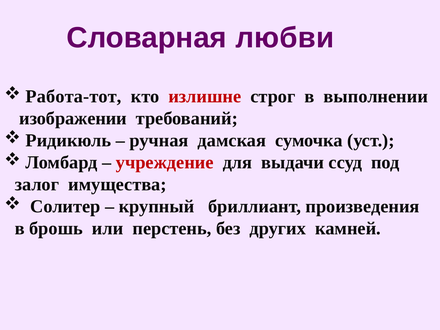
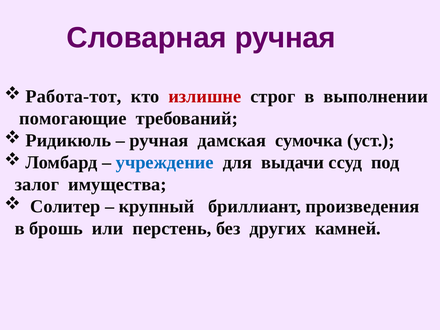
Словарная любви: любви -> ручная (285, 38)
изображении: изображении -> помогающие (73, 119)
учреждение colour: red -> blue (165, 163)
